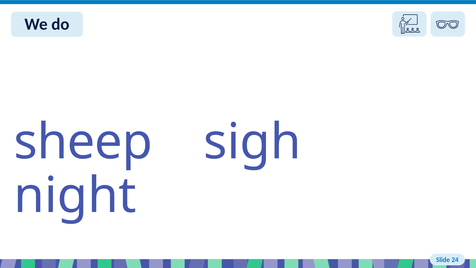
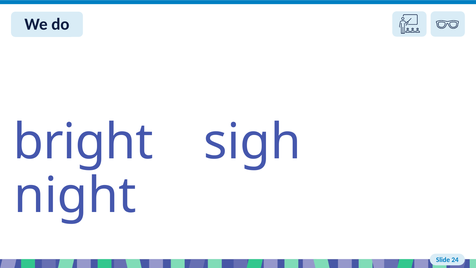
sheep: sheep -> bright (83, 142)
